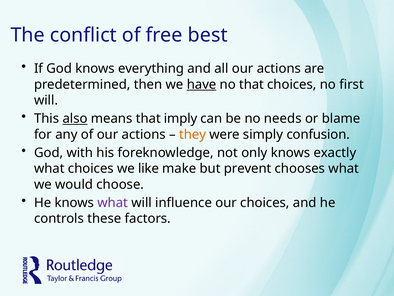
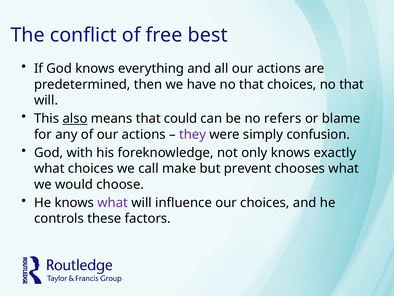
have underline: present -> none (202, 84)
choices no first: first -> that (352, 84)
imply: imply -> could (181, 118)
needs: needs -> refers (283, 118)
they colour: orange -> purple (193, 134)
like: like -> call (149, 168)
